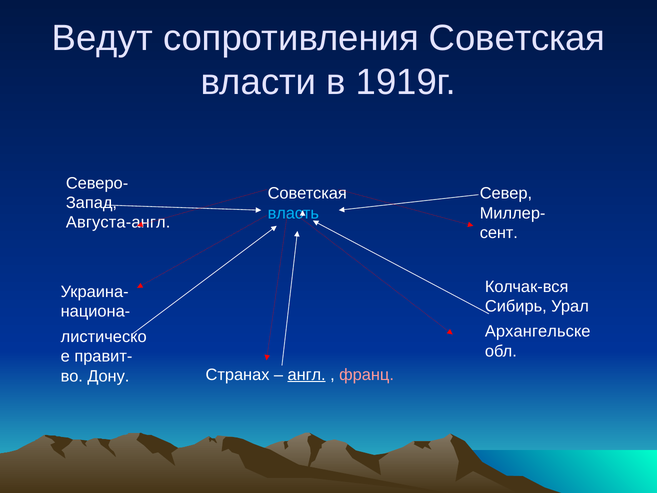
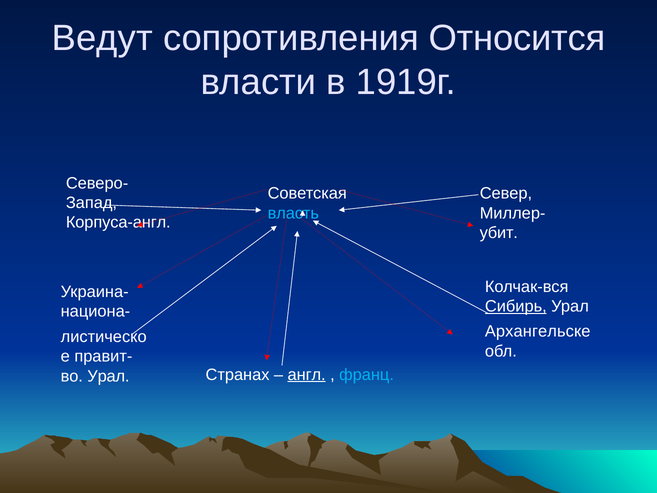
сопротивления Советская: Советская -> Относится (517, 38)
Августа-англ: Августа-англ -> Корпуса-англ (118, 222)
сент: сент -> убит (499, 233)
Сибирь underline: none -> present (516, 306)
франц colour: pink -> light blue (367, 374)
Дону: Дону -> Урал (108, 376)
